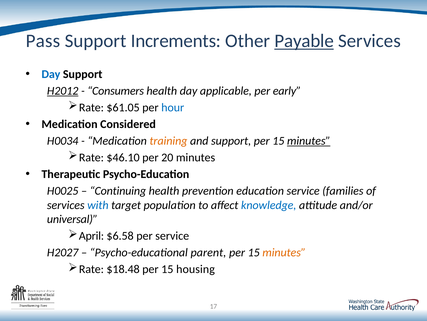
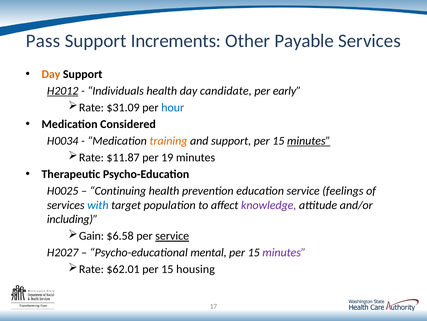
Payable underline: present -> none (304, 41)
Day colour: blue -> orange (51, 74)
Consumers: Consumers -> Individuals (116, 91)
applicable: applicable -> candidate (226, 91)
$61.05: $61.05 -> $31.09 (123, 107)
$46.10: $46.10 -> $11.87 (123, 157)
20: 20 -> 19 (167, 157)
families: families -> feelings (343, 190)
knowledge colour: blue -> purple (269, 205)
universal: universal -> including (72, 219)
April: April -> Gain (91, 235)
service underline: none -> present (172, 235)
parent: parent -> mental (209, 252)
minutes colour: orange -> purple (284, 252)
$18.48: $18.48 -> $62.01 (123, 269)
